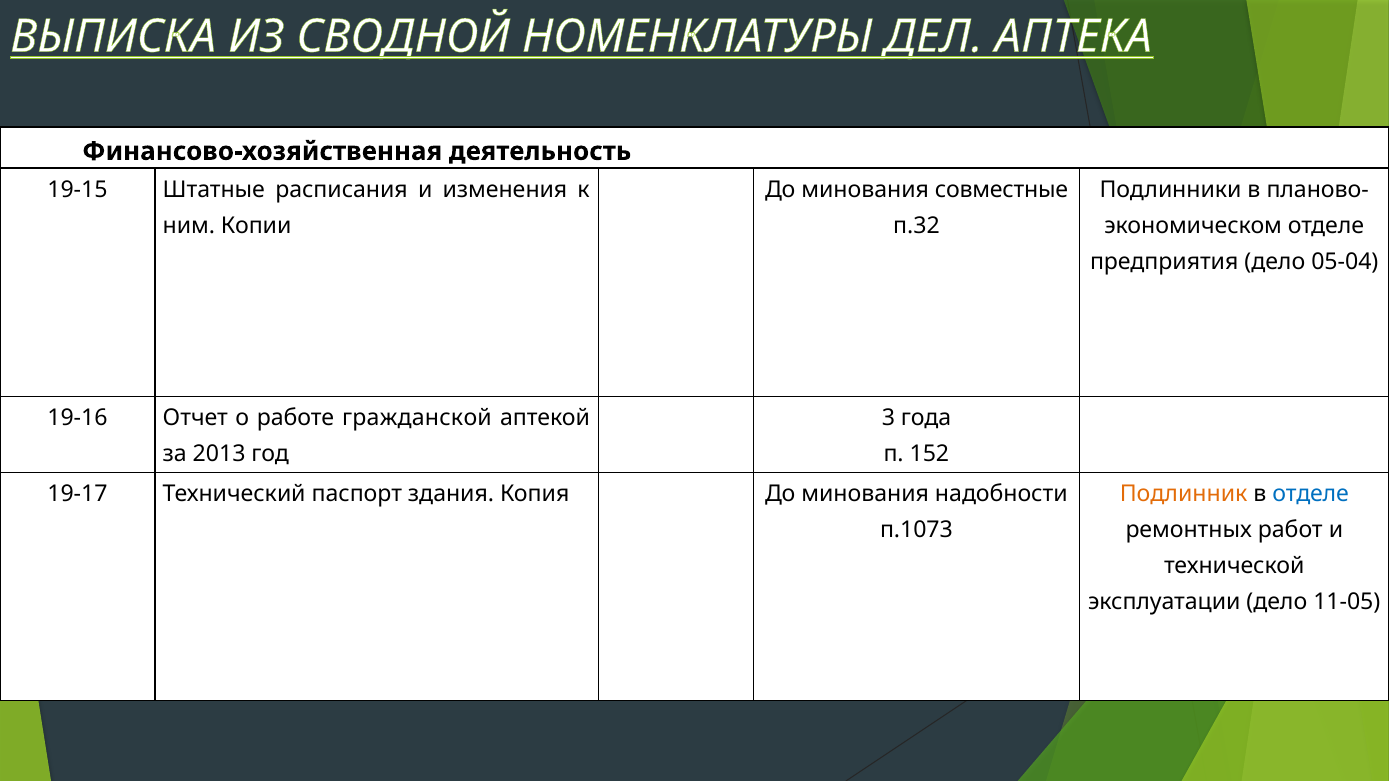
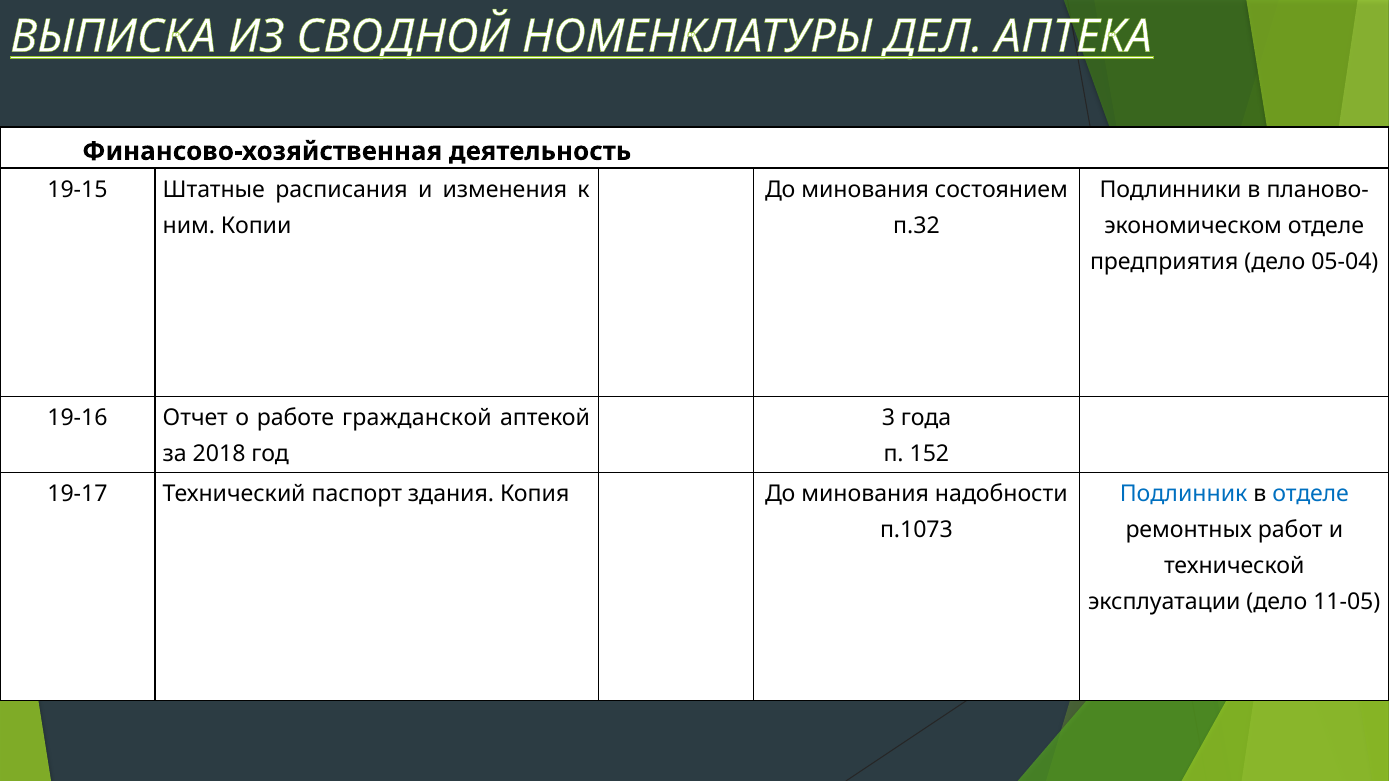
совместные: совместные -> состоянием (1001, 190)
2013: 2013 -> 2018 (219, 454)
Подлинник colour: orange -> blue (1184, 494)
